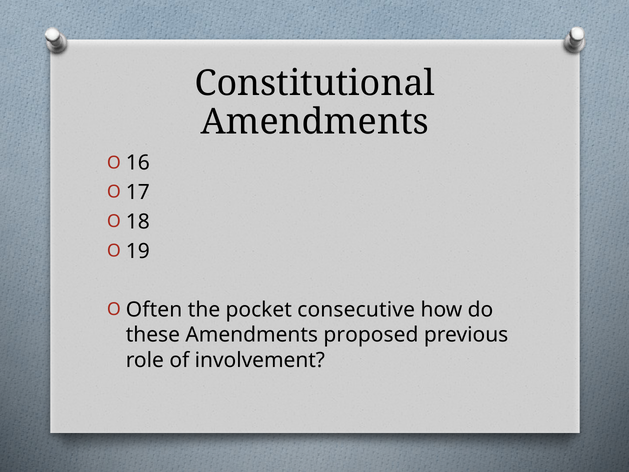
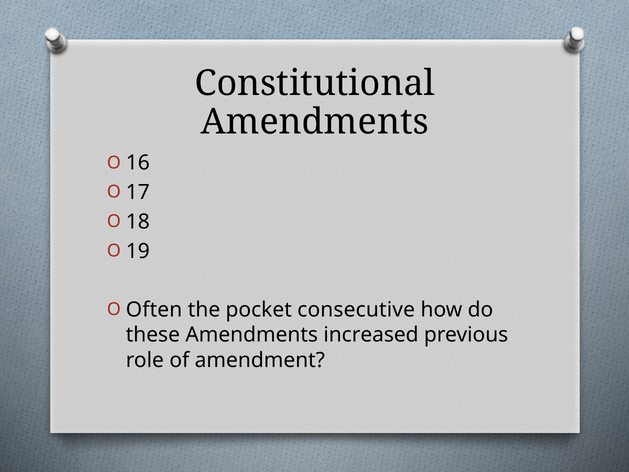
proposed: proposed -> increased (371, 335)
involvement: involvement -> amendment (260, 360)
